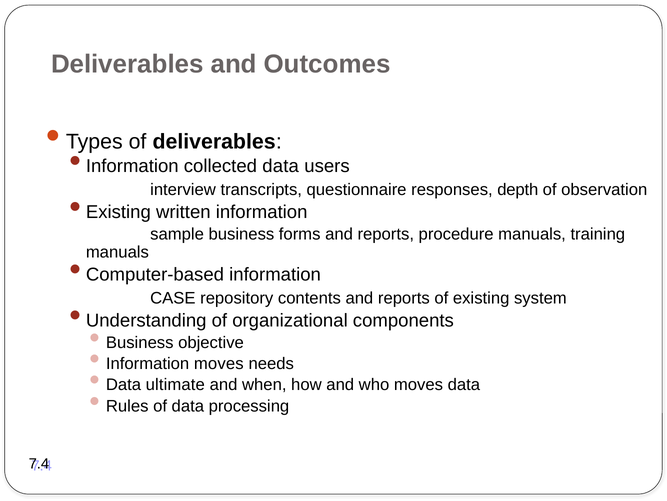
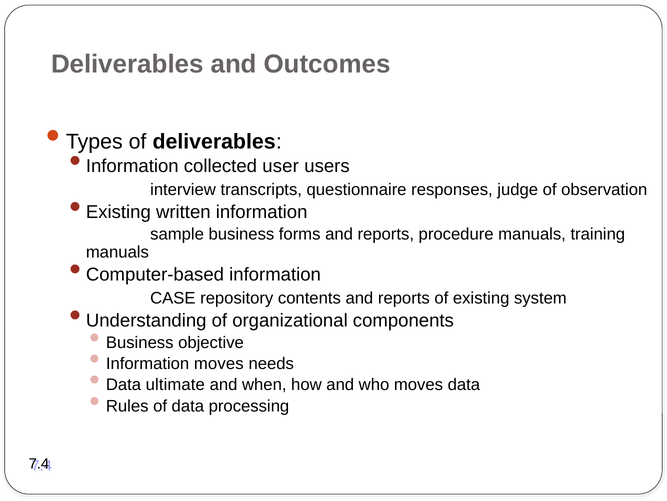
collected data: data -> user (281, 166)
depth: depth -> judge (518, 190)
